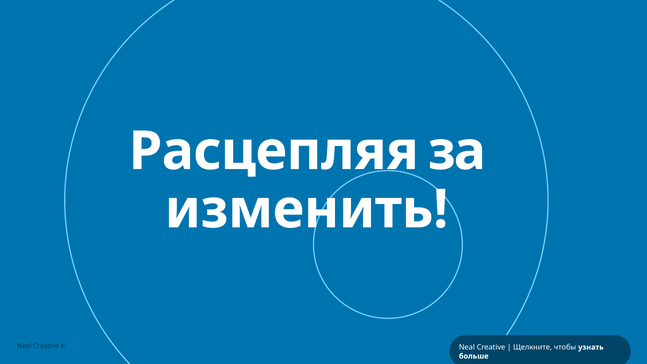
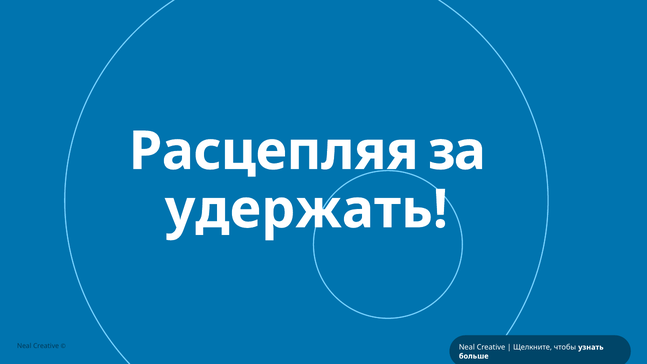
изменить: изменить -> удержать (306, 210)
